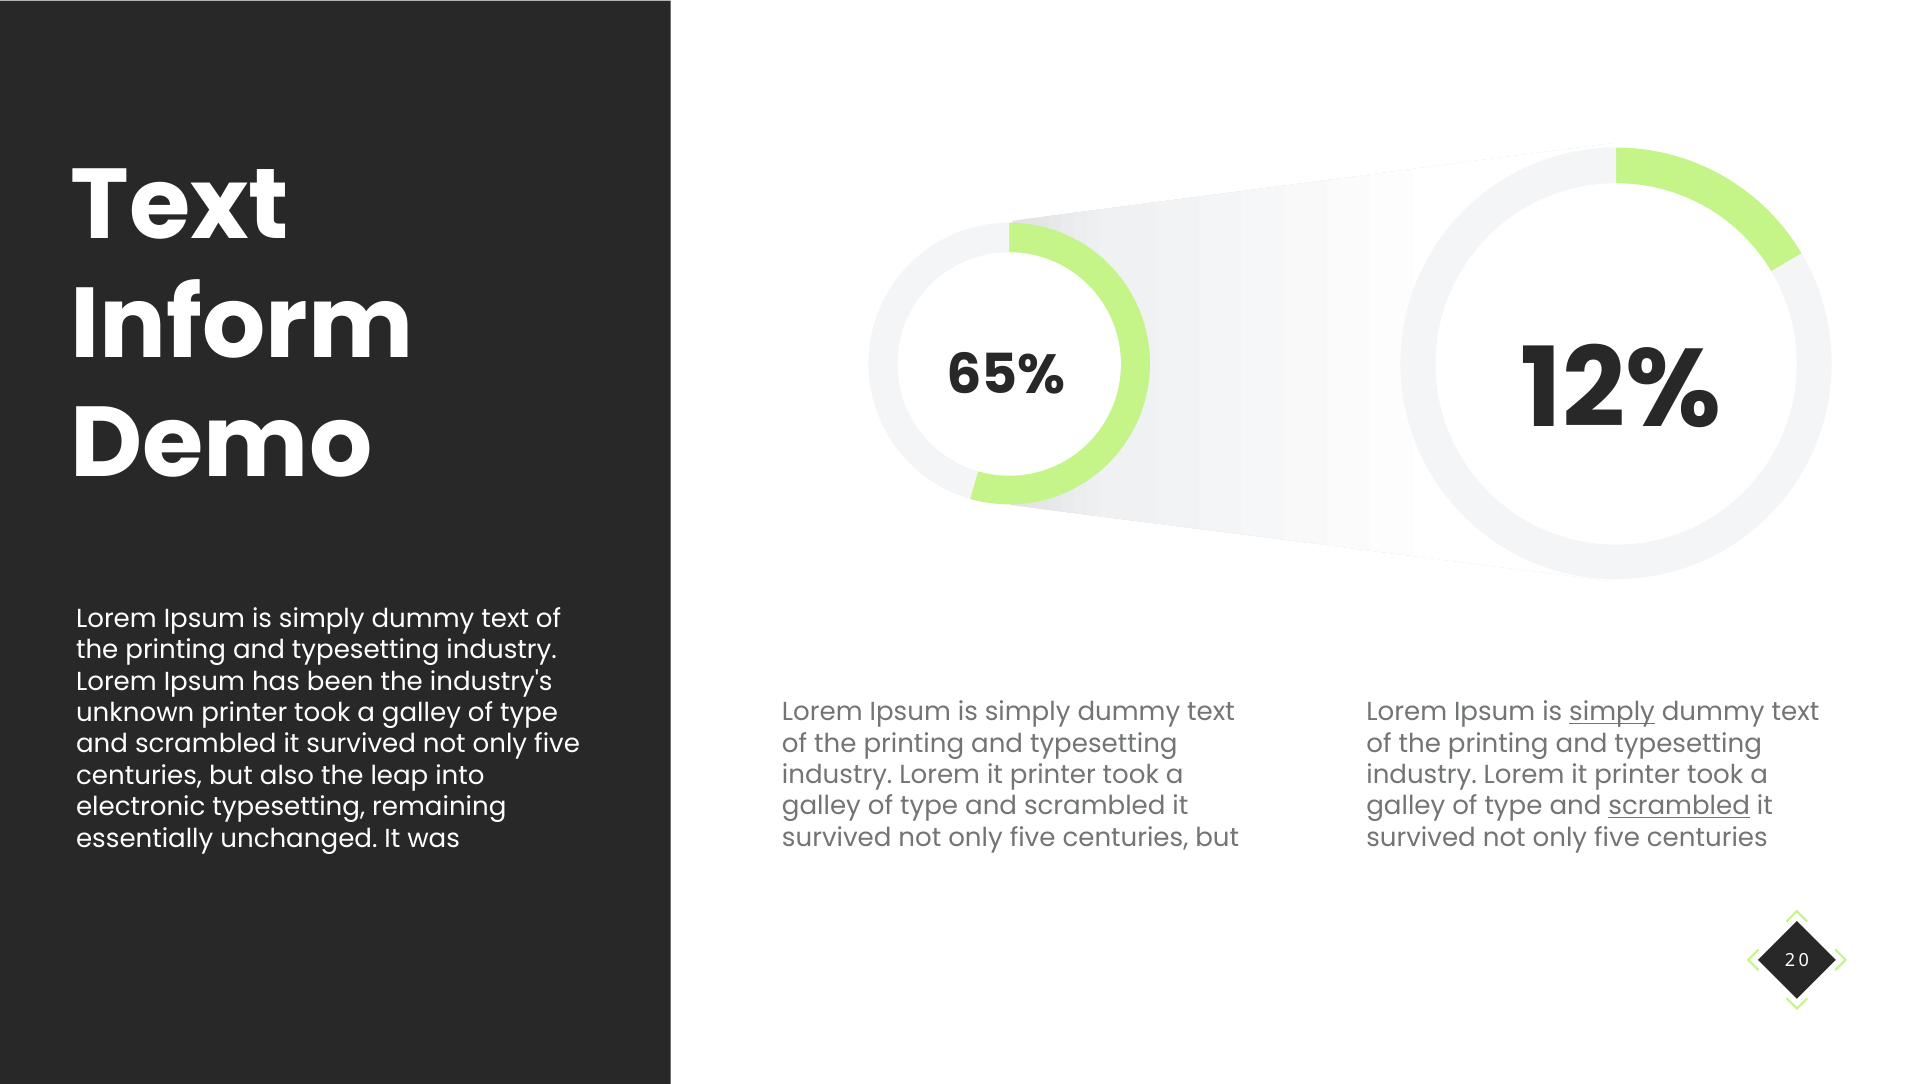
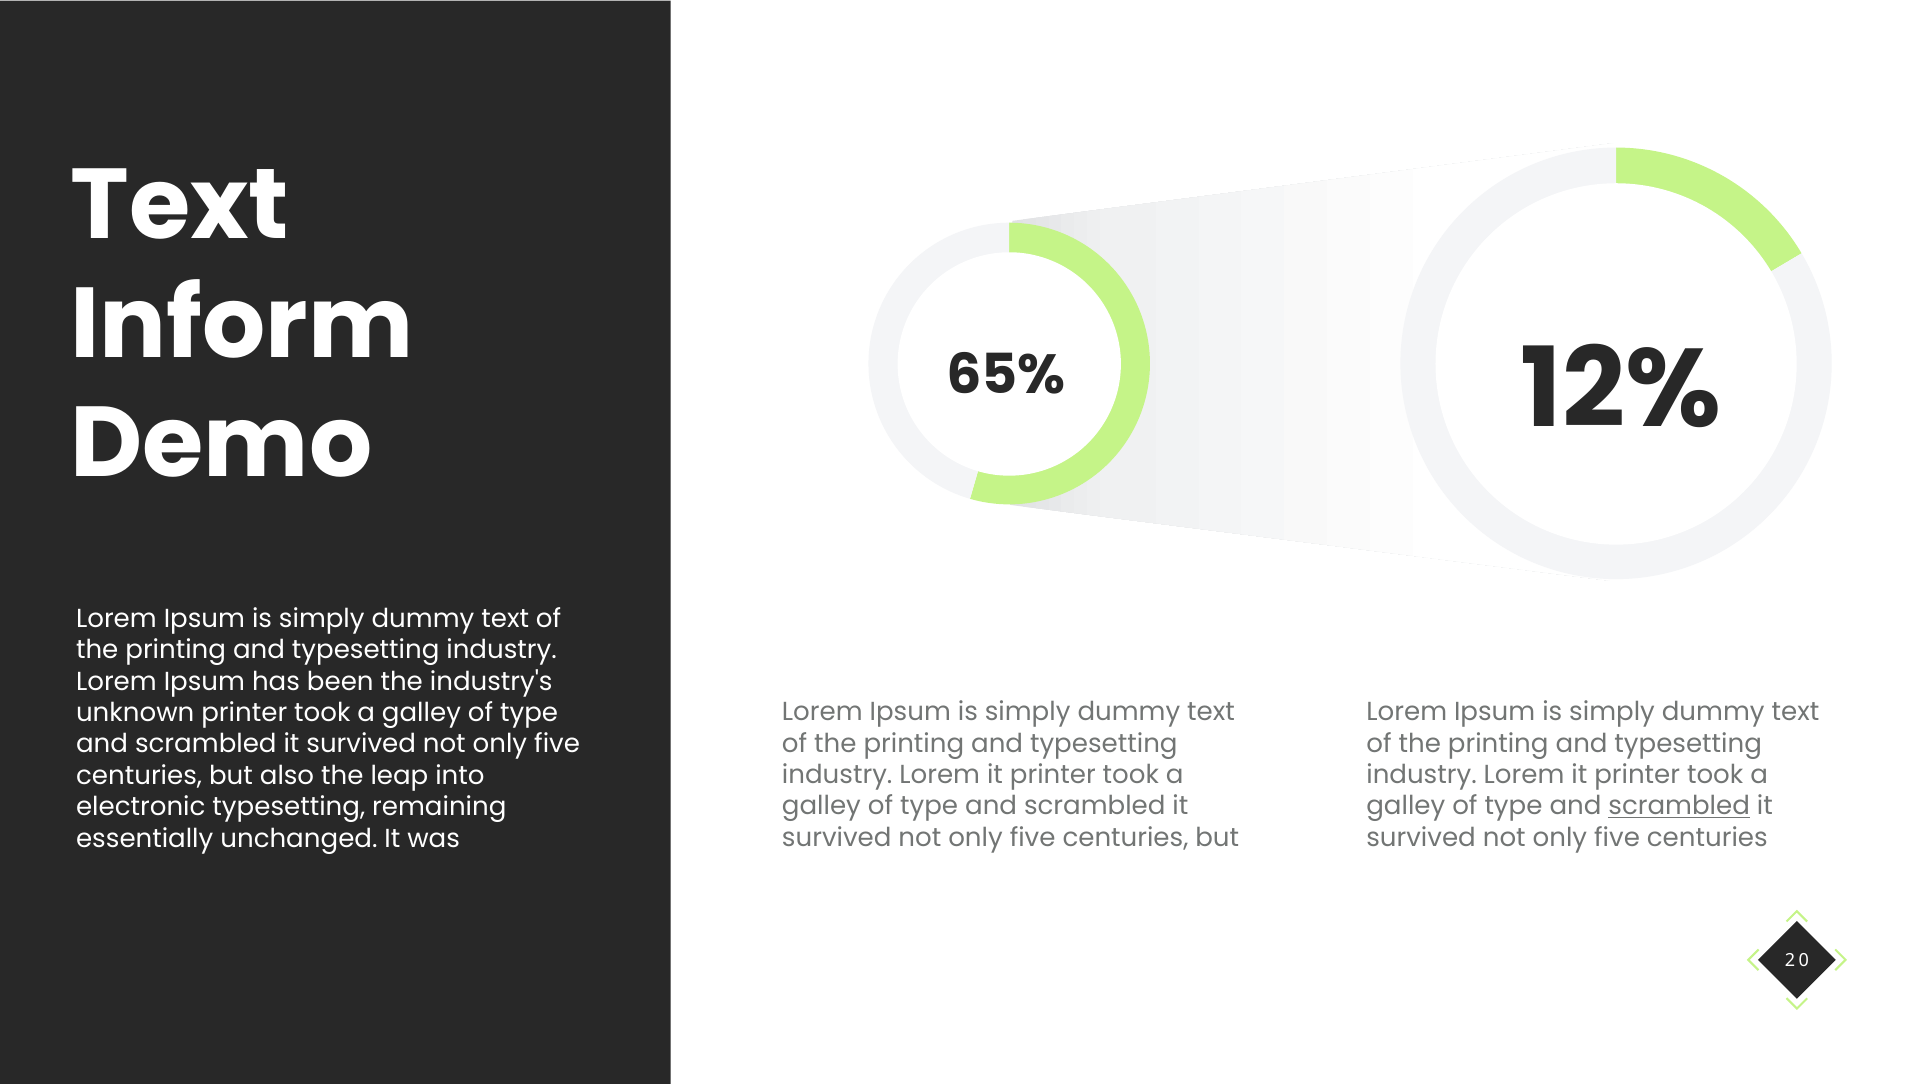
simply underline: present -> none (1612, 712)
